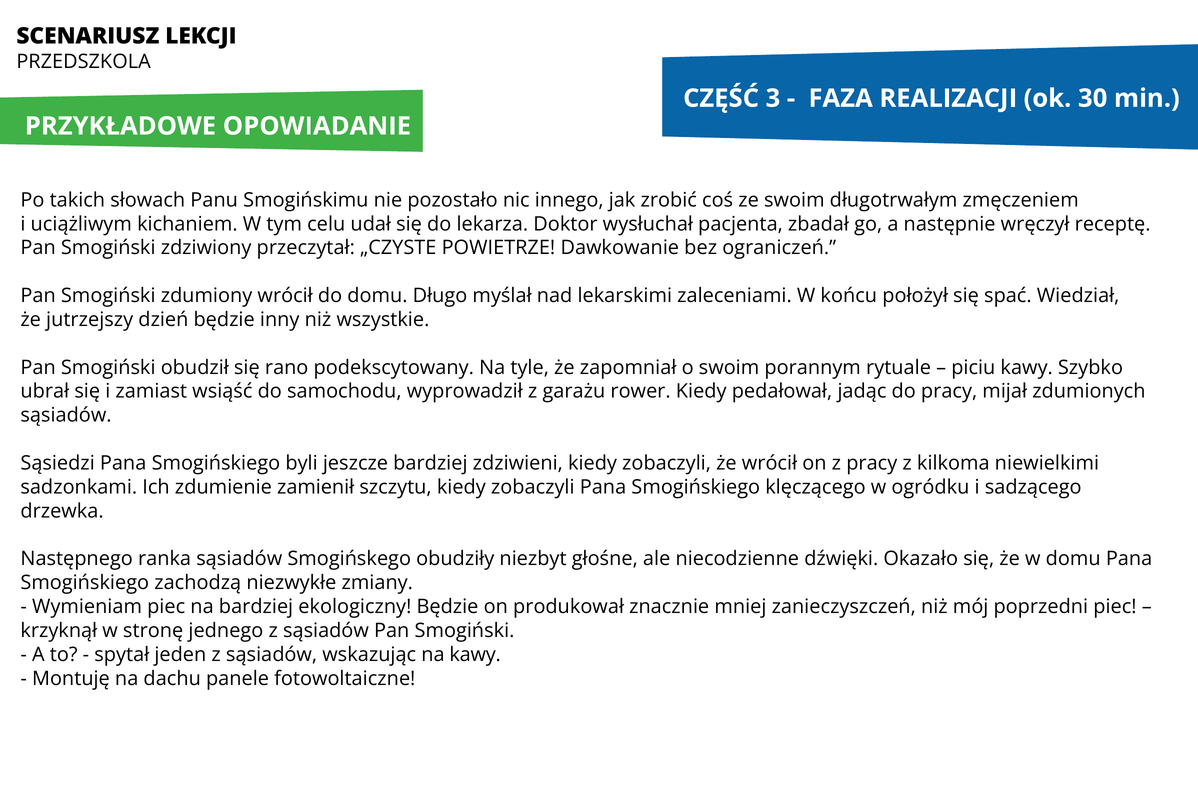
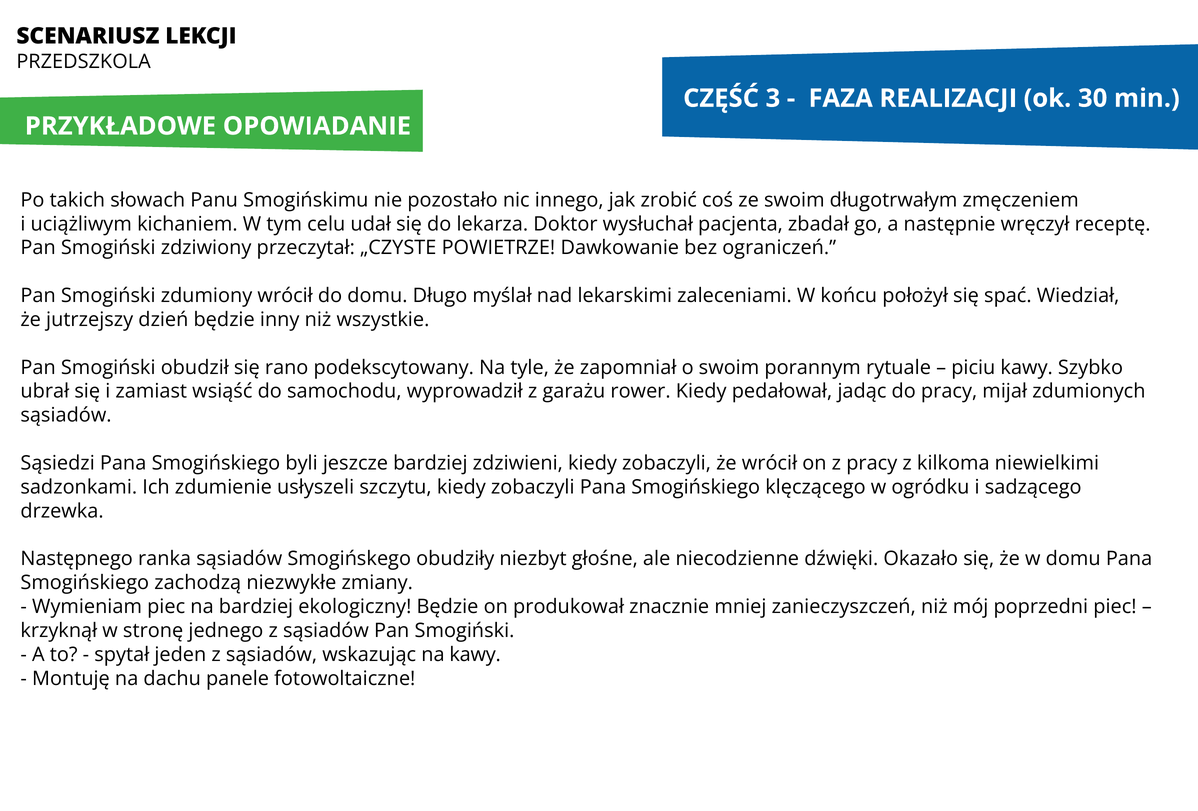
zamienił: zamienił -> usłyszeli (316, 487)
